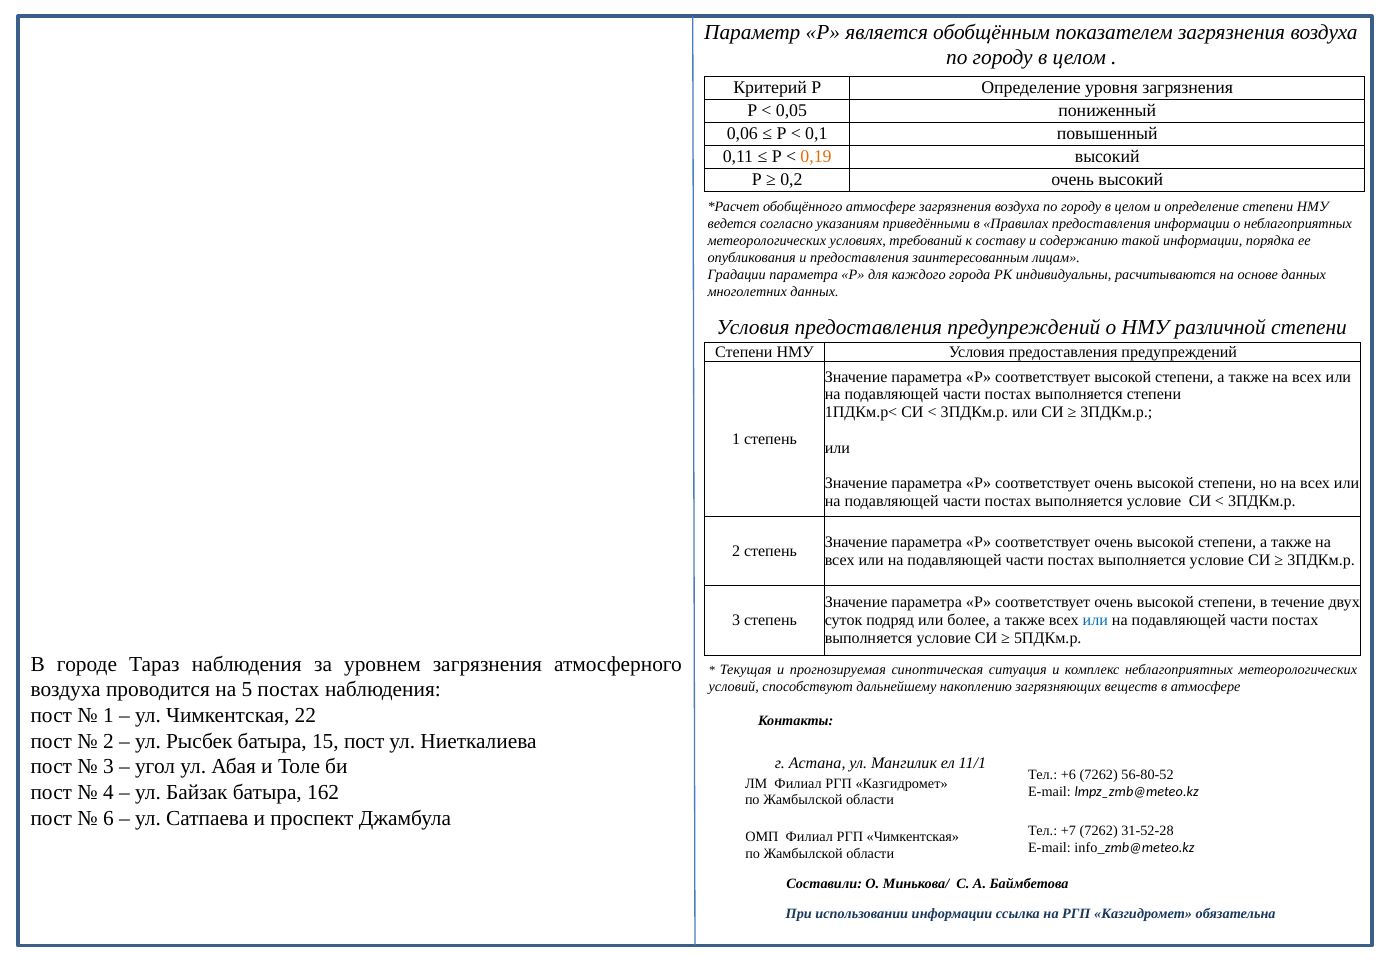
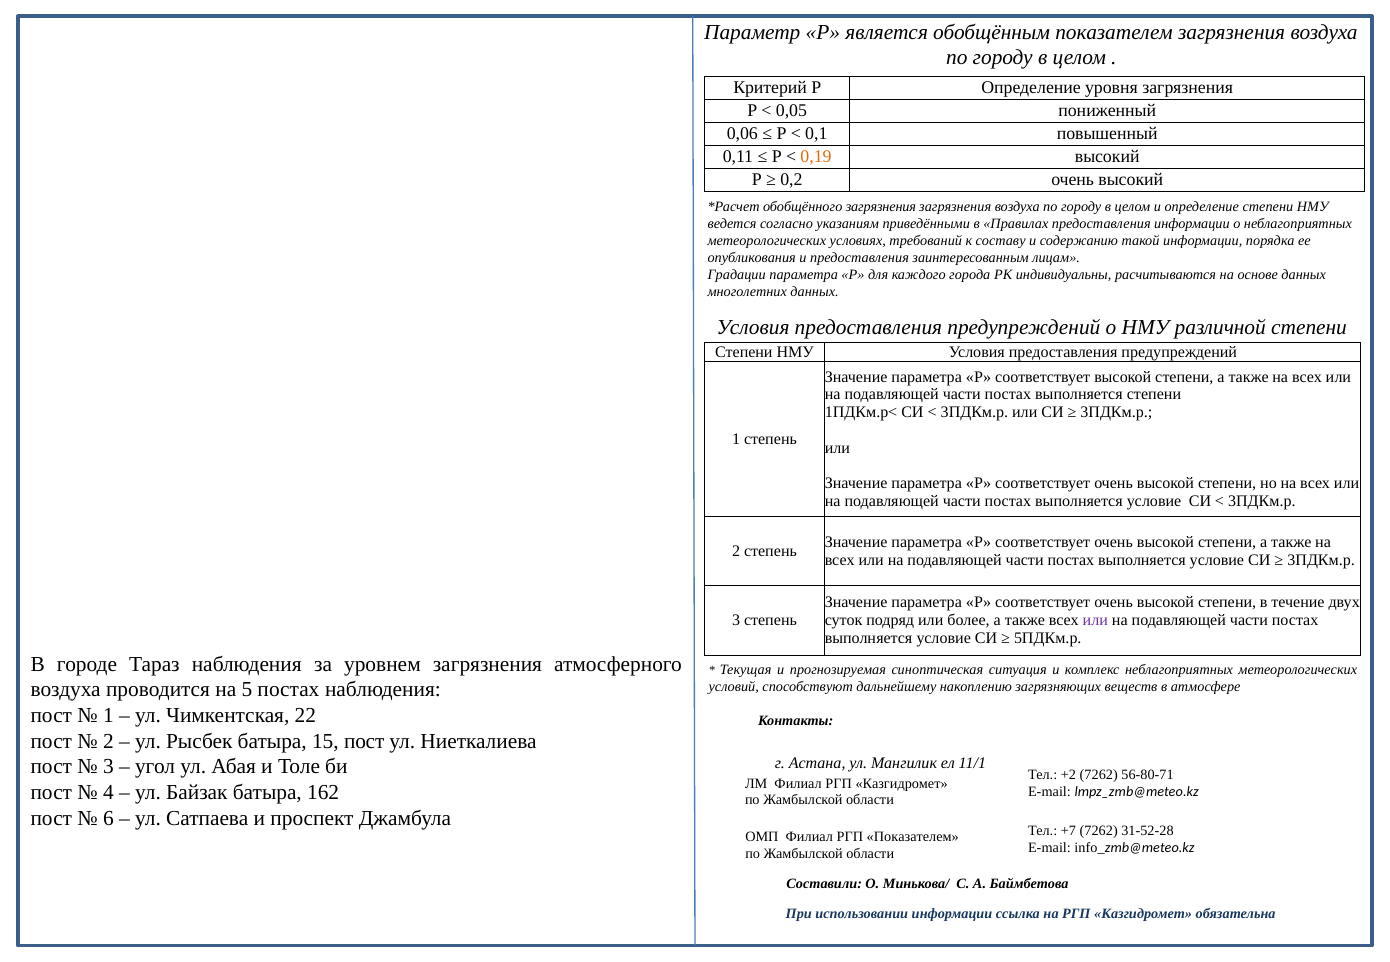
обобщённого атмосфере: атмосфере -> загрязнения (881, 207)
или colour: blue -> purple (1095, 621)
+6: +6 -> +2 (1068, 775)
56-80-52: 56-80-52 -> 56-80-71 (1148, 775)
РГП Чимкентская: Чимкентская -> Показателем (913, 837)
